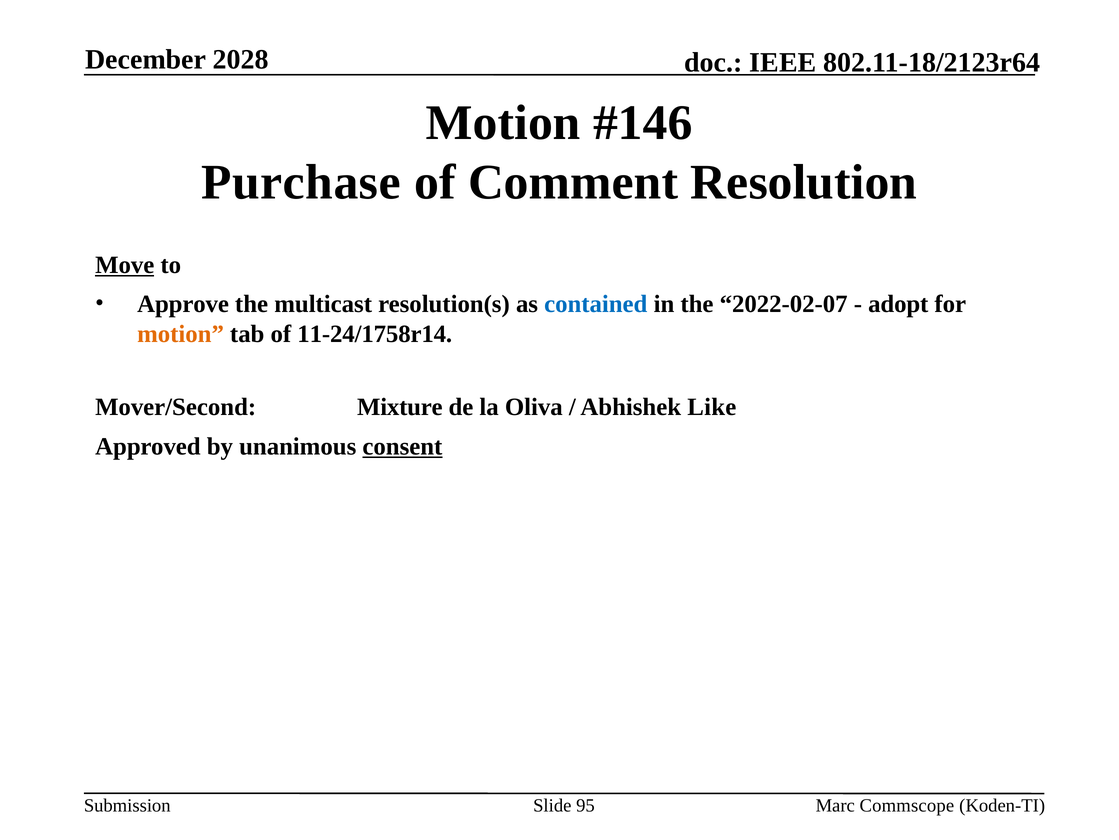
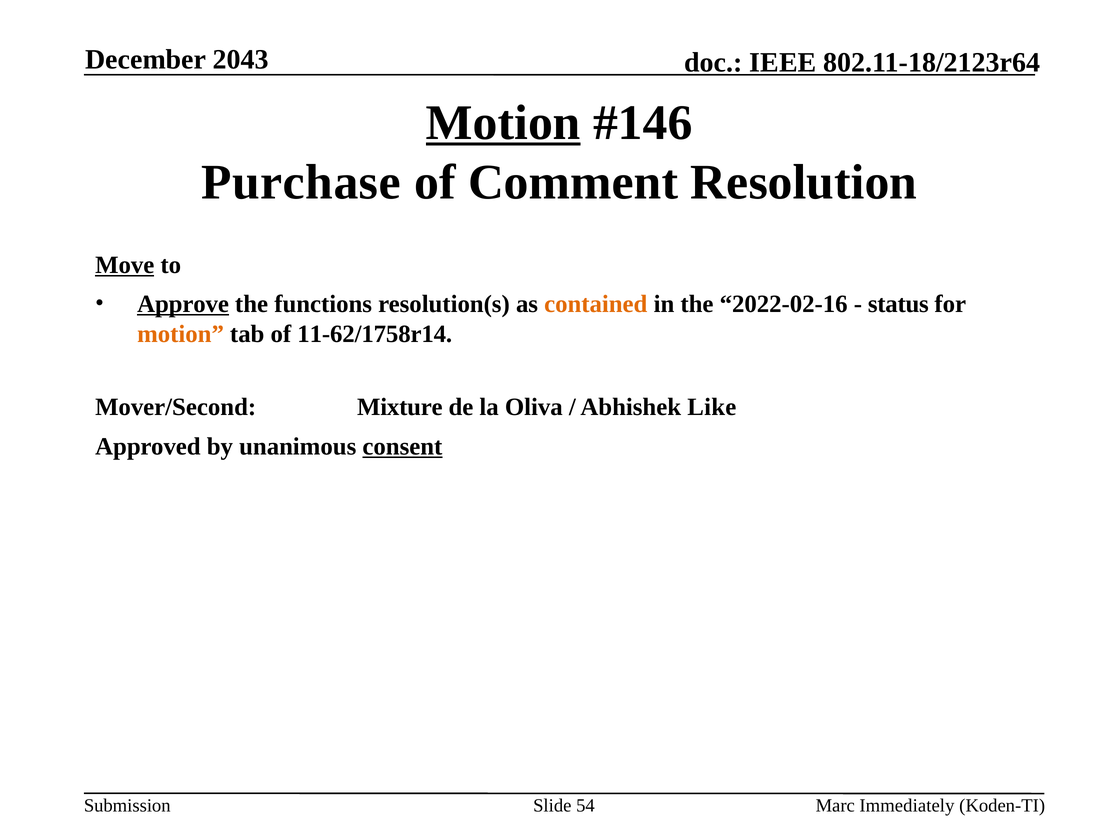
2028: 2028 -> 2043 (241, 59)
Motion underline: none -> present (503, 123)
Approve underline: none -> present (183, 304)
multicast: multicast -> functions (323, 304)
contained colour: blue -> orange (596, 304)
2022-02-07: 2022-02-07 -> 2022-02-16 (784, 304)
adopt: adopt -> status (898, 304)
11-24/1758r14: 11-24/1758r14 -> 11-62/1758r14 (375, 334)
95: 95 -> 54 (585, 805)
Commscope: Commscope -> Immediately (907, 805)
